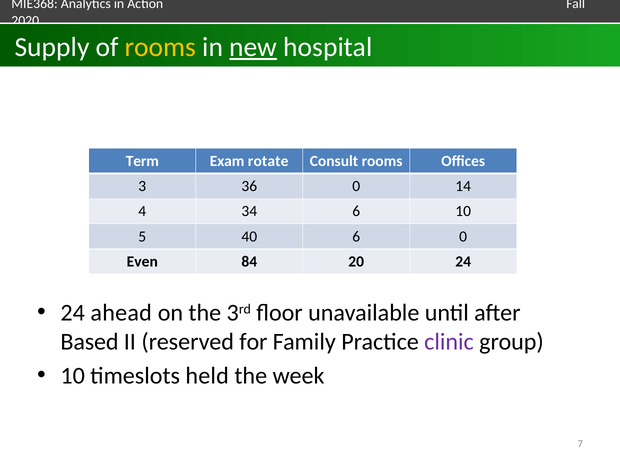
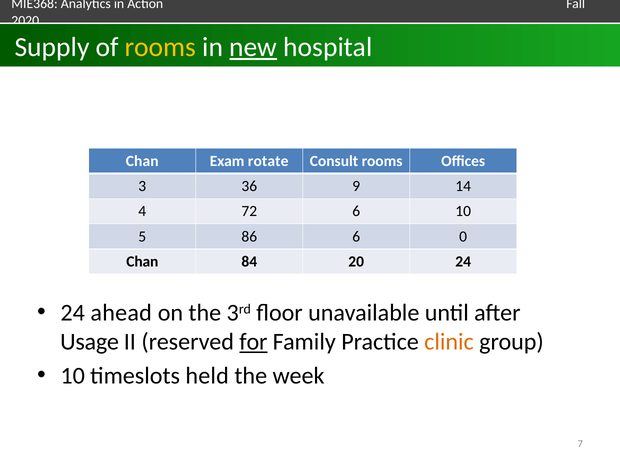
Term: Term -> Chan (142, 161)
36 0: 0 -> 9 (356, 186)
34: 34 -> 72 (249, 211)
40: 40 -> 86 (249, 237)
Even: Even -> Chan (142, 262)
Based: Based -> Usage (90, 342)
for underline: none -> present (253, 342)
clinic colour: purple -> orange (449, 342)
